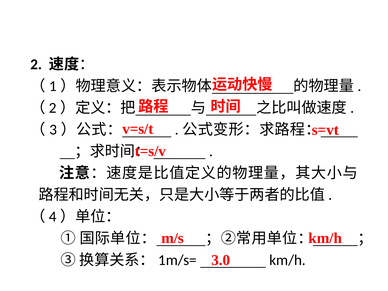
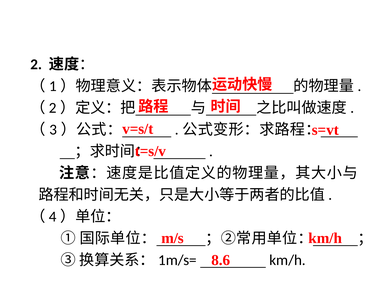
3.0: 3.0 -> 8.6 (221, 260)
